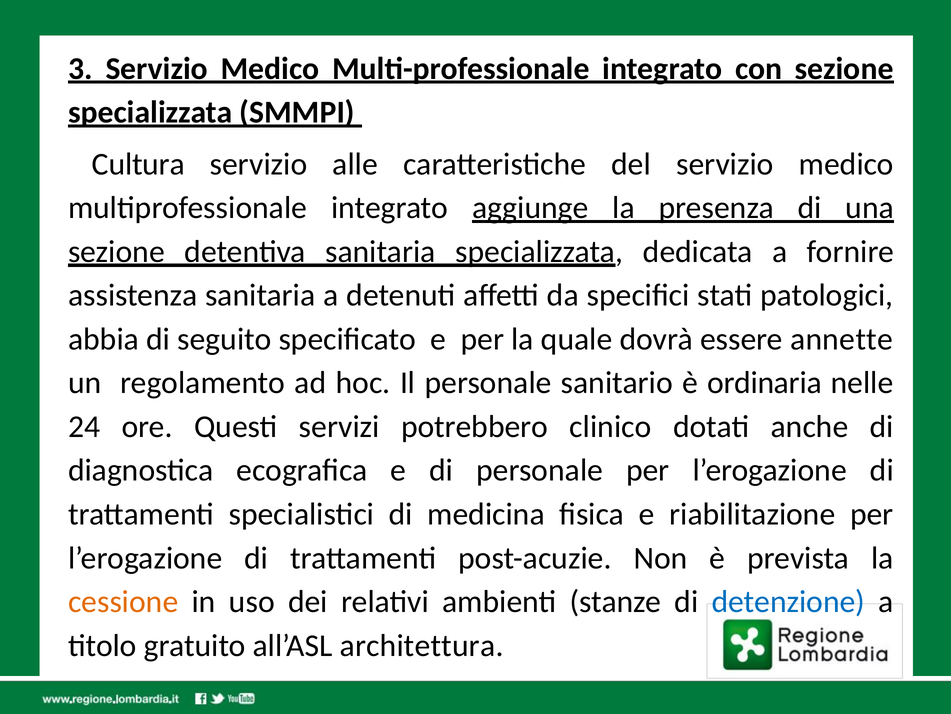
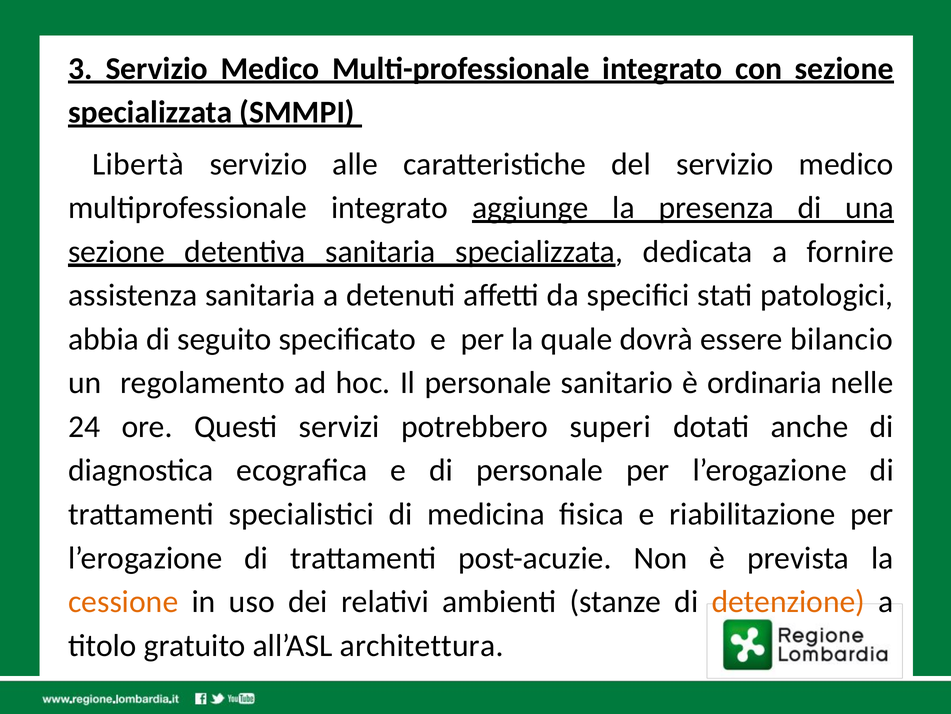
Cultura: Cultura -> Libertà (138, 164)
annette: annette -> bilancio (842, 339)
clinico: clinico -> superi (610, 426)
detenzione colour: blue -> orange (788, 601)
